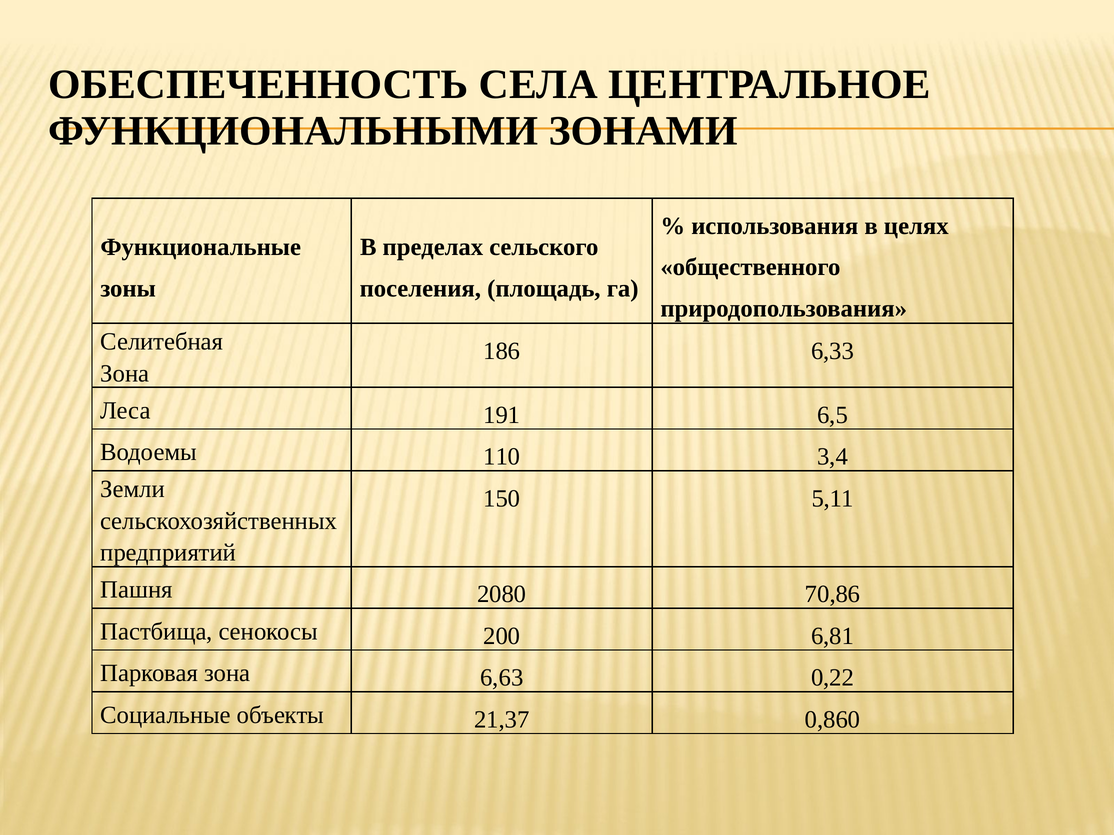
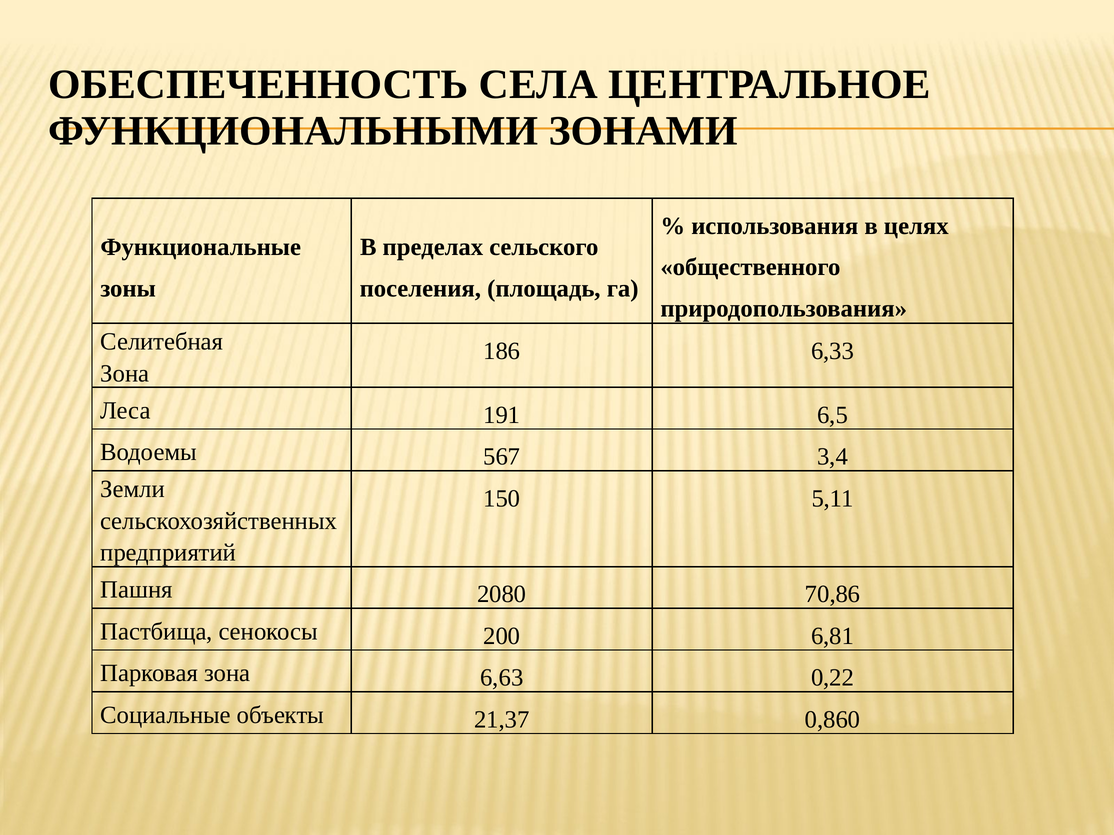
110: 110 -> 567 (502, 457)
